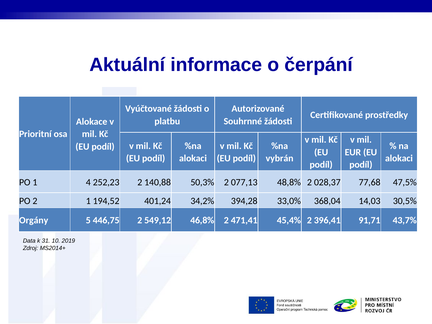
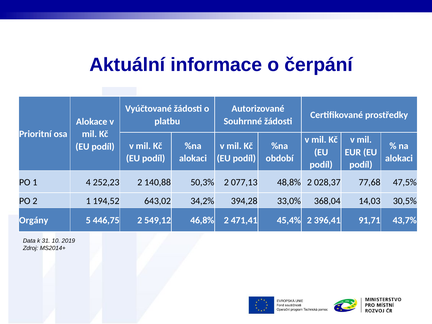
vybrán: vybrán -> období (280, 158)
401,24: 401,24 -> 643,02 (158, 201)
